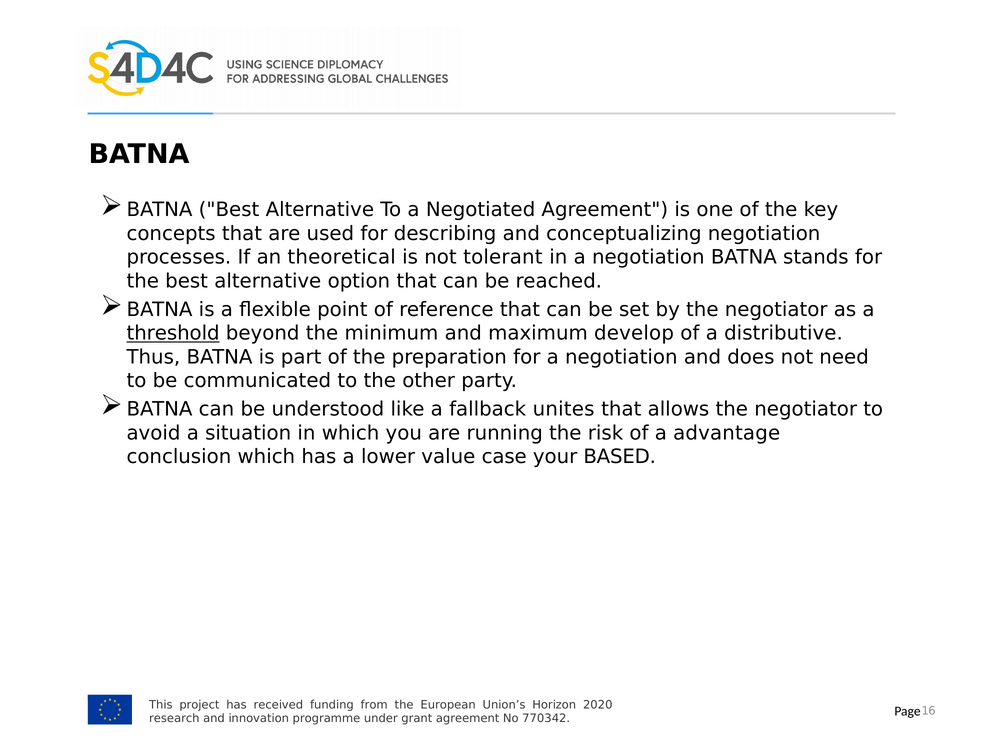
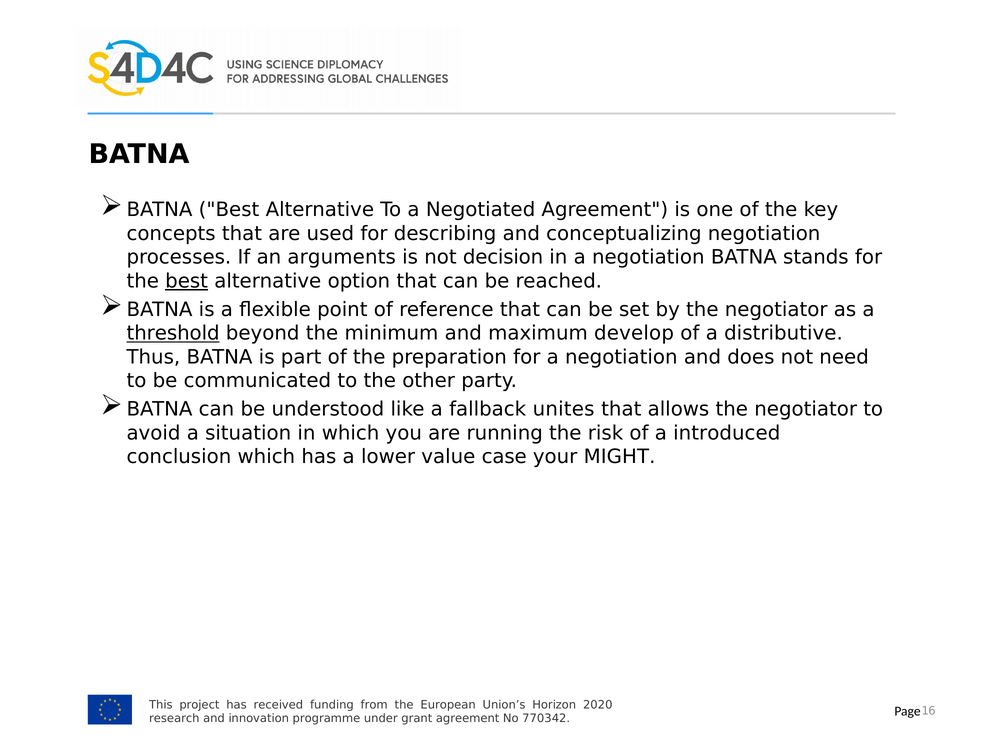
theoretical: theoretical -> arguments (342, 257)
tolerant: tolerant -> decision (503, 257)
best underline: none -> present (187, 281)
advantage: advantage -> introduced (727, 433)
BASED: BASED -> MIGHT (620, 456)
